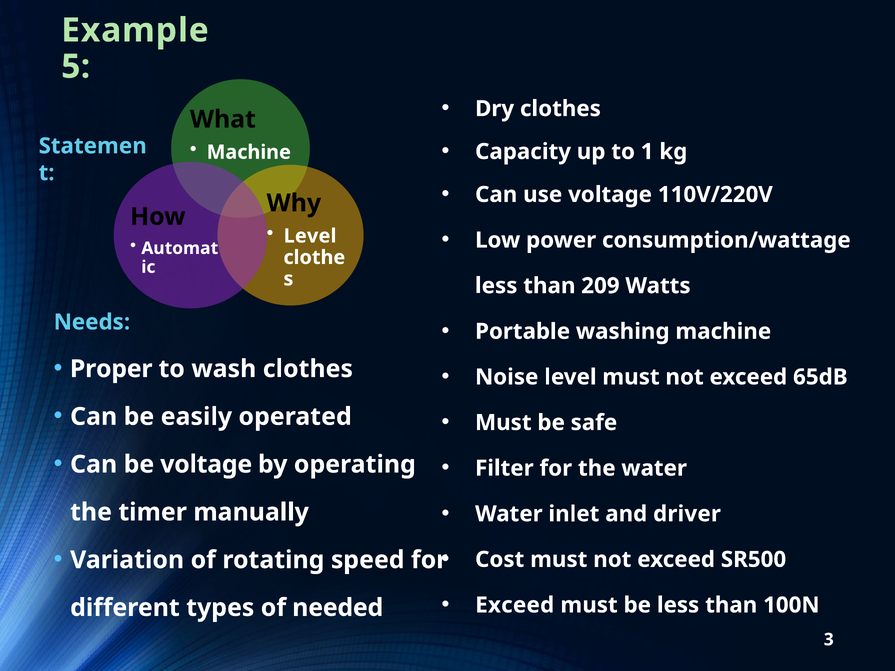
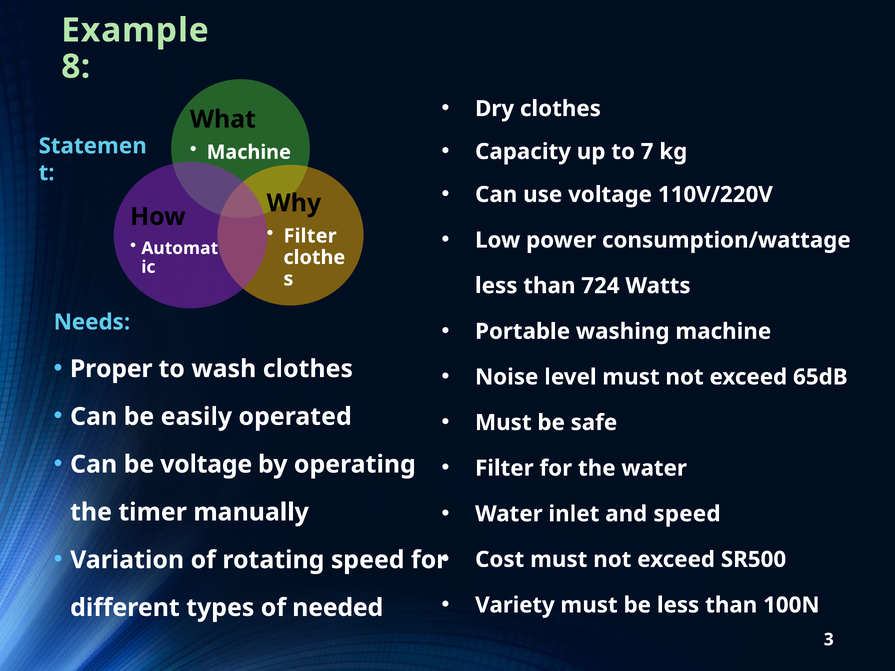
5: 5 -> 8 (76, 67)
1: 1 -> 7 (647, 152)
Level: Level -> Filter (310, 236)
209: 209 -> 724 (600, 286)
and driver: driver -> speed (687, 514)
Exceed: Exceed -> Variety (515, 605)
